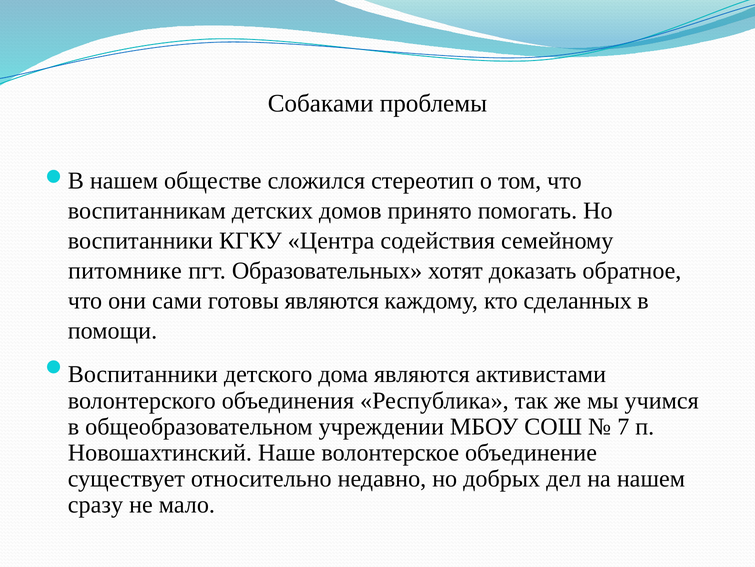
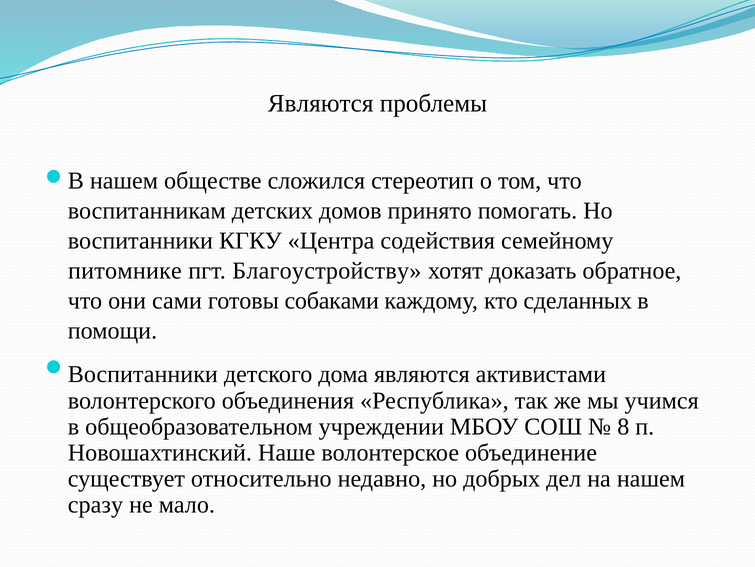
Собаками: Собаками -> Являются (321, 103)
Образовательных: Образовательных -> Благоустройству (327, 270)
готовы являются: являются -> собаками (332, 300)
7: 7 -> 8 (623, 426)
